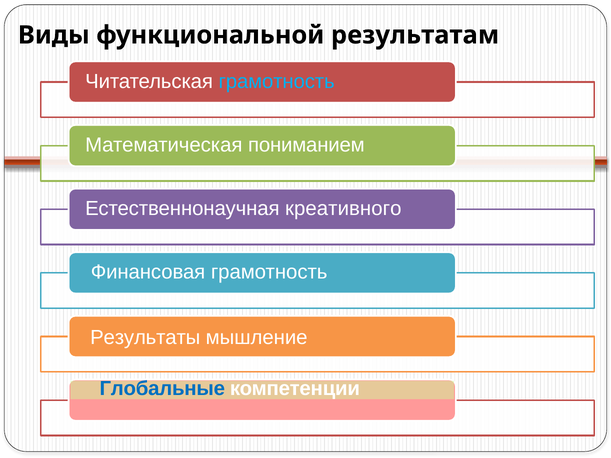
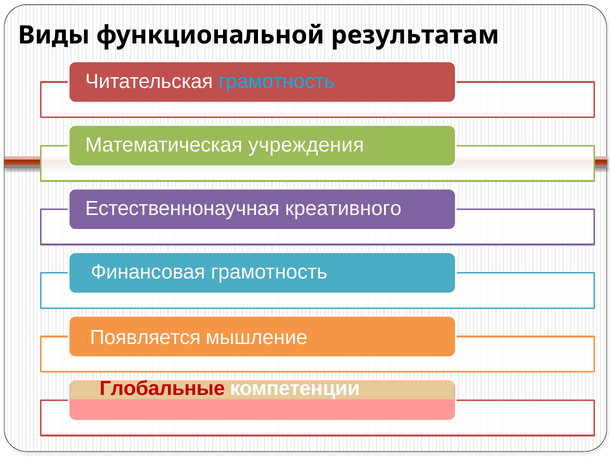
пониманием: пониманием -> учреждения (306, 145)
Результаты: Результаты -> Появляется (145, 338)
Глобальные colour: blue -> red (162, 389)
